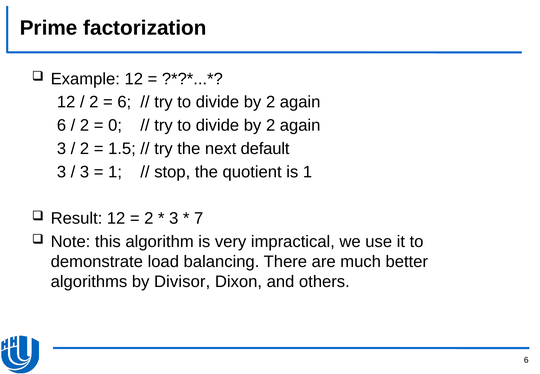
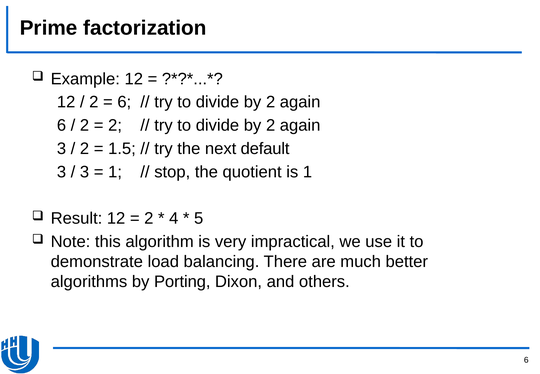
0: 0 -> 2 (115, 125)
3: 3 -> 4 (174, 218)
7: 7 -> 5 (199, 218)
Divisor: Divisor -> Porting (182, 282)
